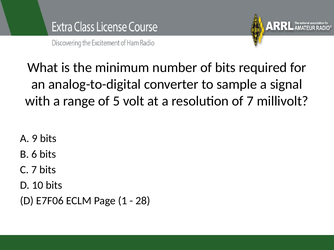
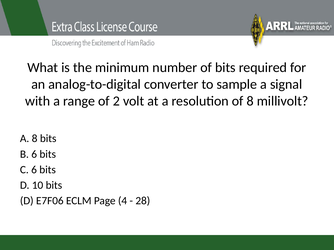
5: 5 -> 2 (116, 101)
of 7: 7 -> 8 (250, 101)
A 9: 9 -> 8 (35, 139)
C 7: 7 -> 6 (34, 170)
1: 1 -> 4 (123, 201)
